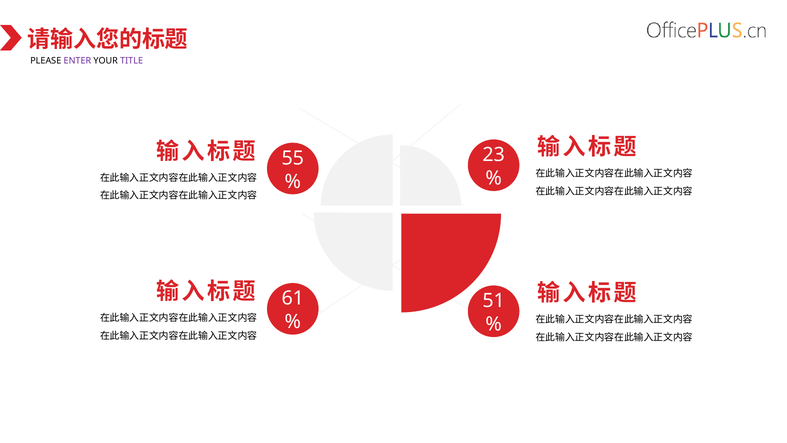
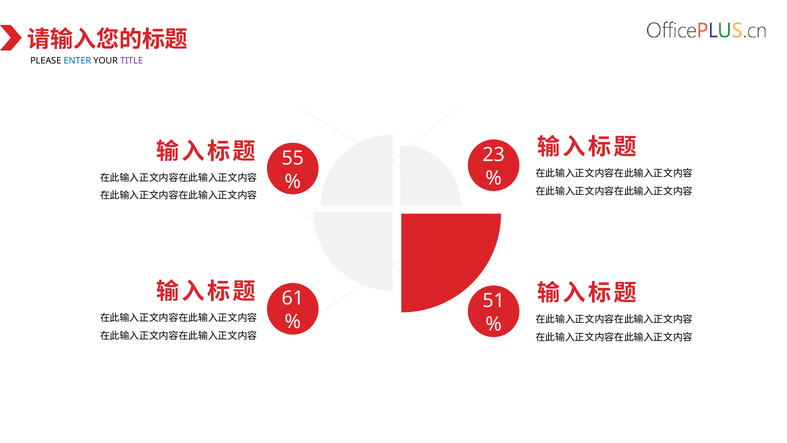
ENTER colour: purple -> blue (77, 61)
